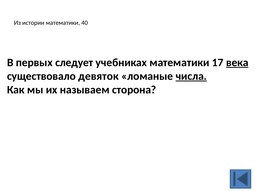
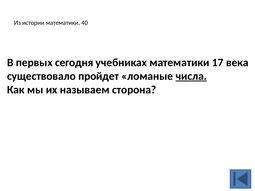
следует: следует -> сегодня (74, 63)
века underline: present -> none (237, 63)
девяток: девяток -> пройдет (99, 76)
